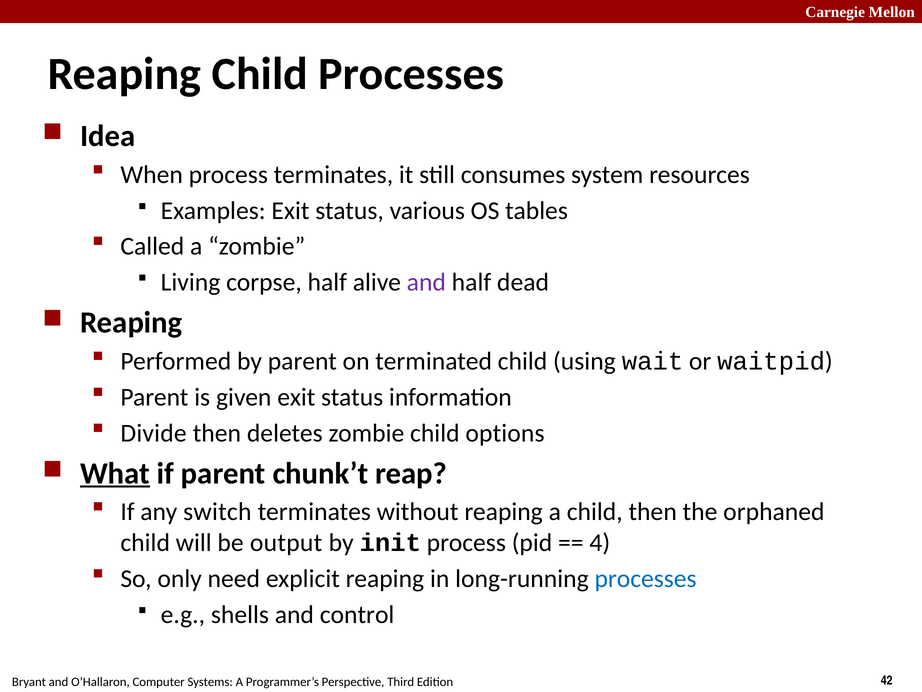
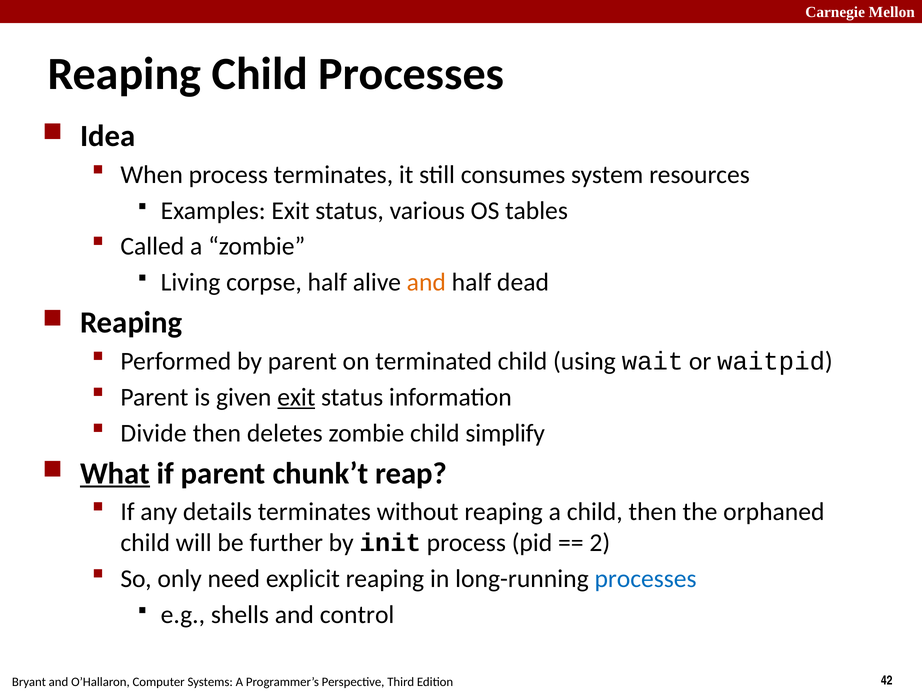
and colour: purple -> orange (426, 282)
exit underline: none -> present (296, 397)
options: options -> simplify (505, 433)
switch: switch -> details (217, 512)
output: output -> further (286, 542)
4: 4 -> 2 (600, 542)
